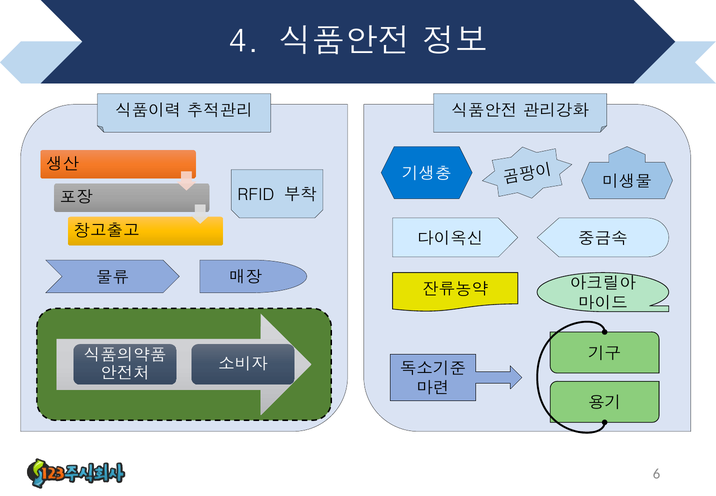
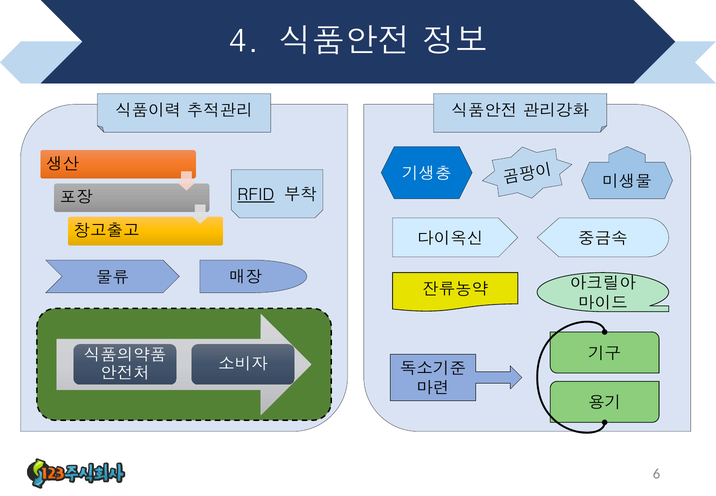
RFID underline: none -> present (256, 195)
